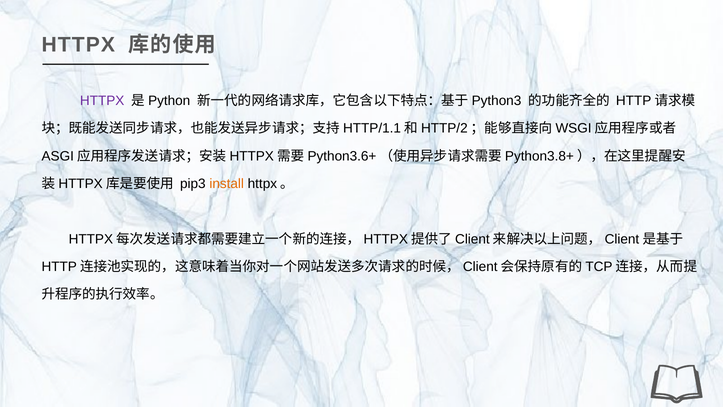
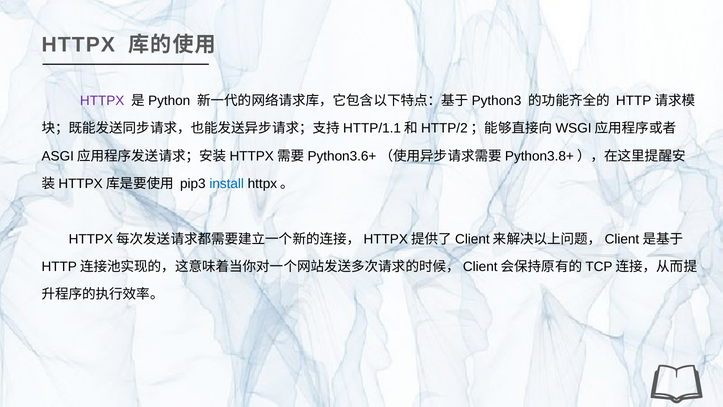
install colour: orange -> blue (227, 184)
